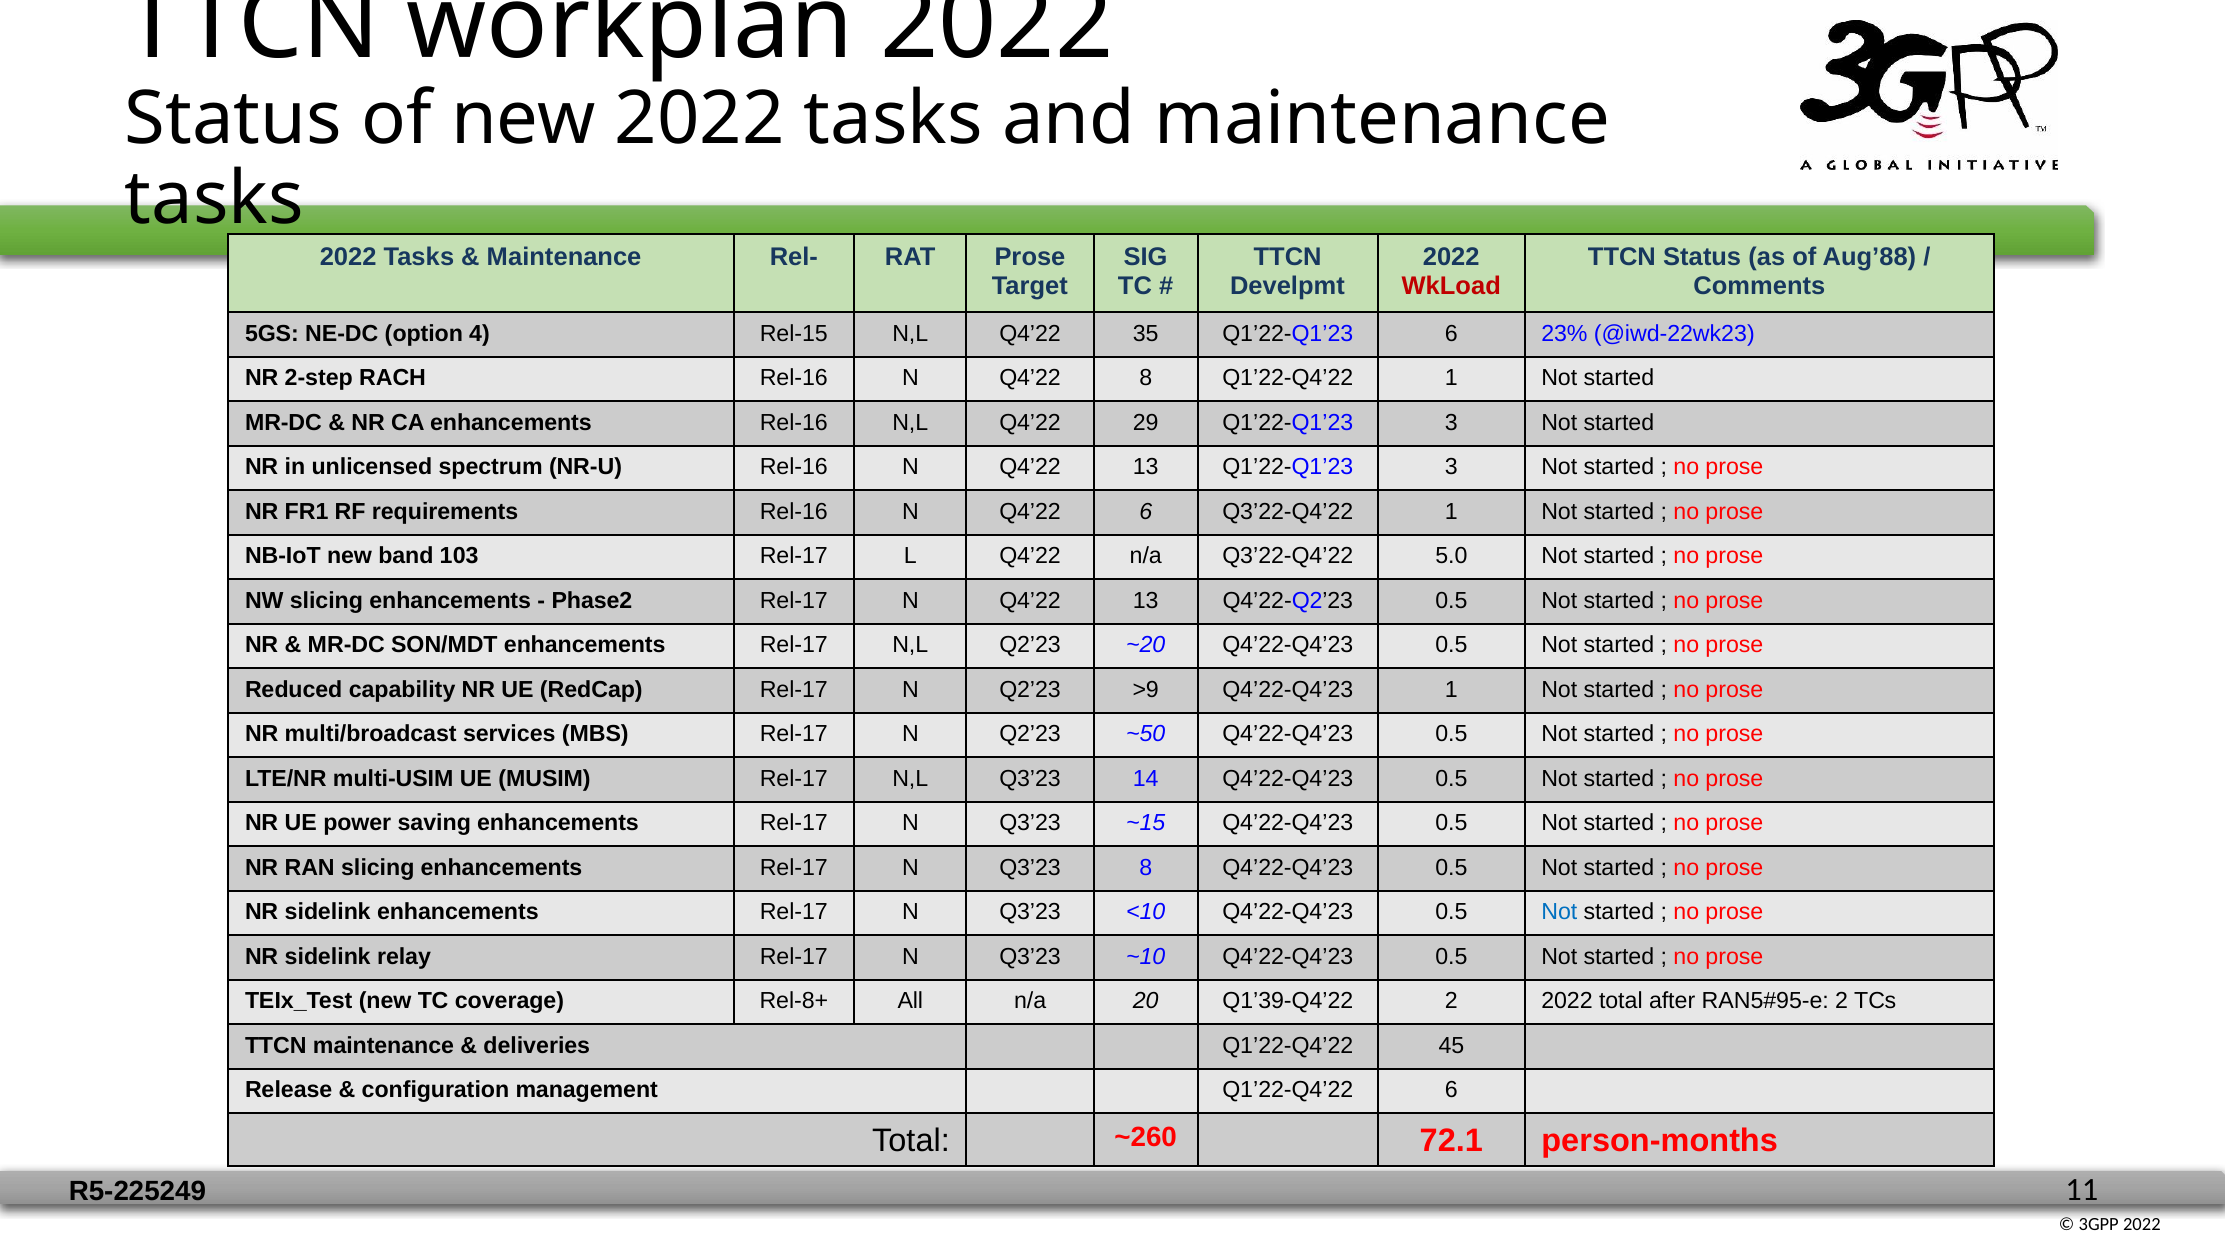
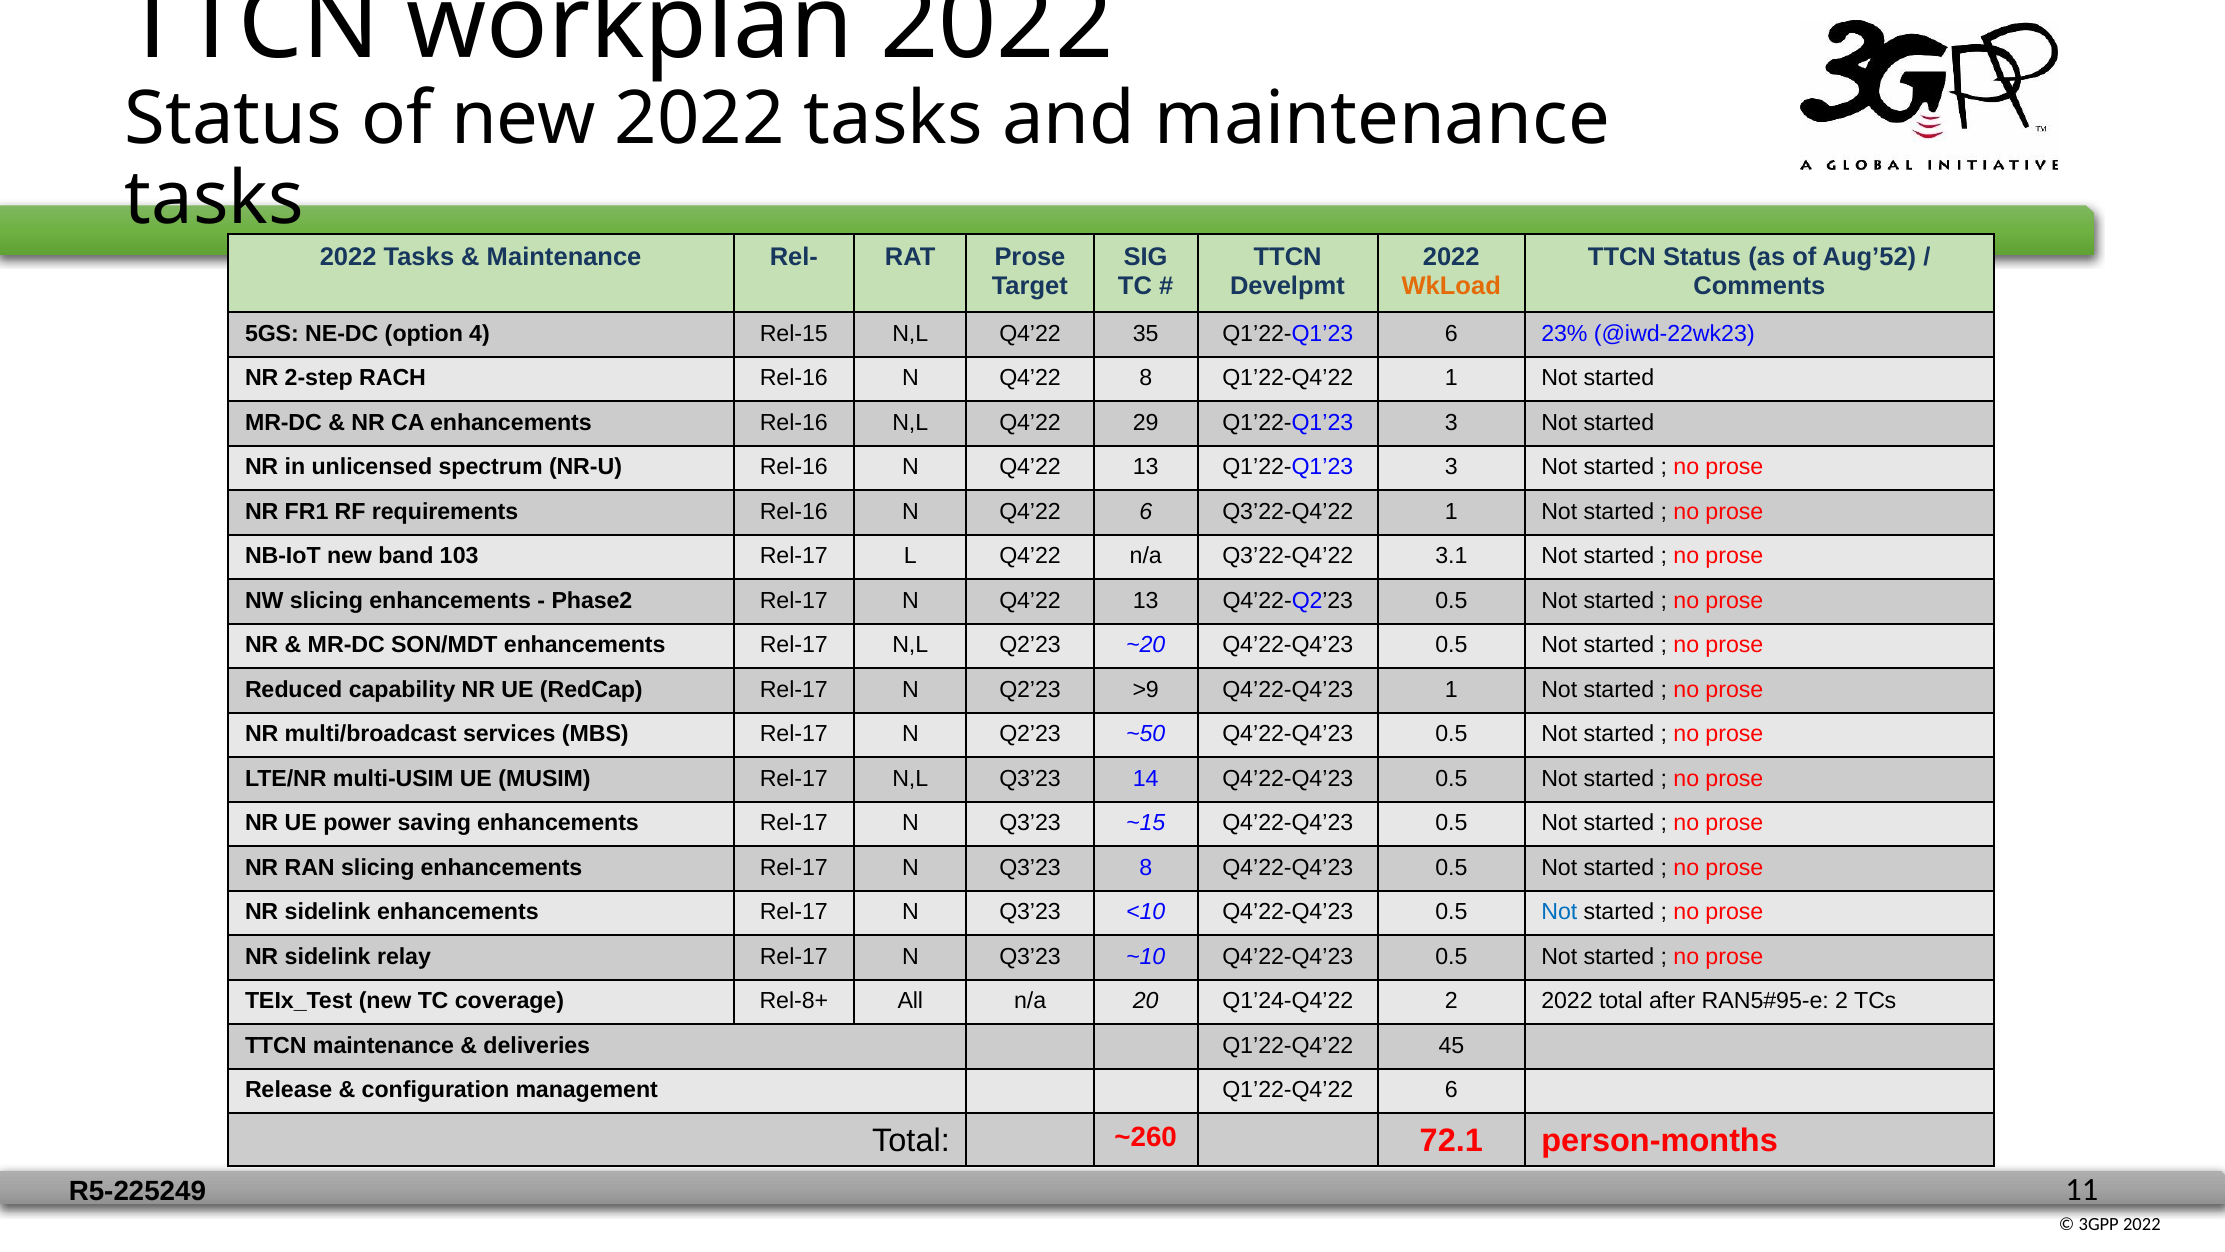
Aug’88: Aug’88 -> Aug’52 (1869, 257)
WkLoad colour: red -> orange (1451, 286)
5.0: 5.0 -> 3.1 (1451, 556)
Q1’39-Q4’22: Q1’39-Q4’22 -> Q1’24-Q4’22 (1288, 1001)
